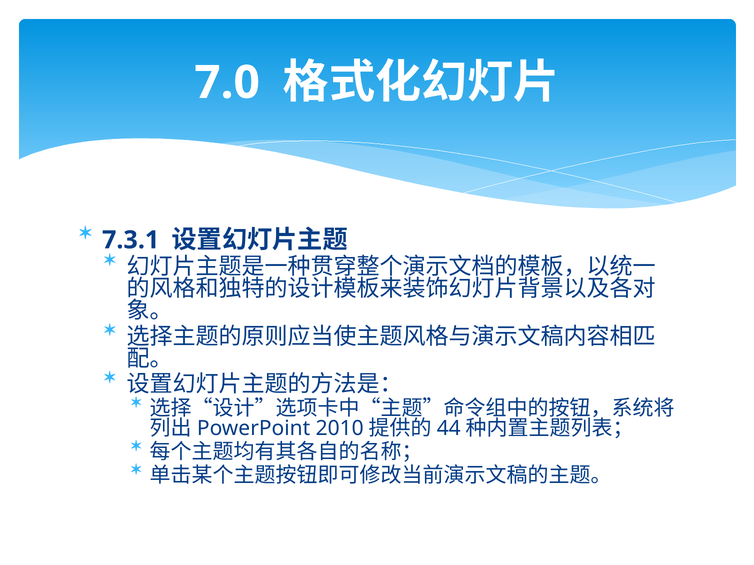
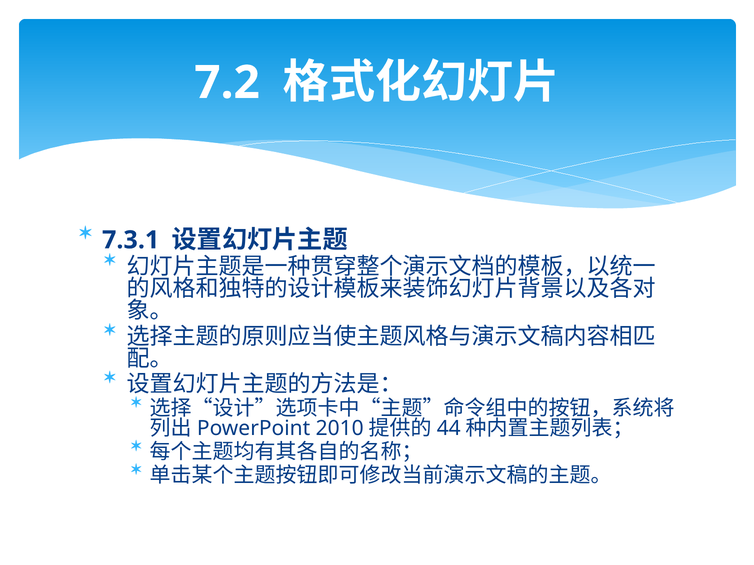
7.0: 7.0 -> 7.2 (227, 83)
